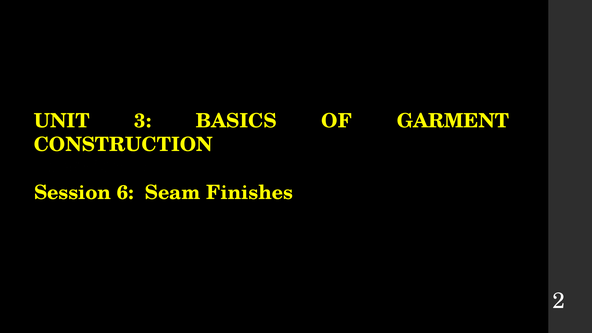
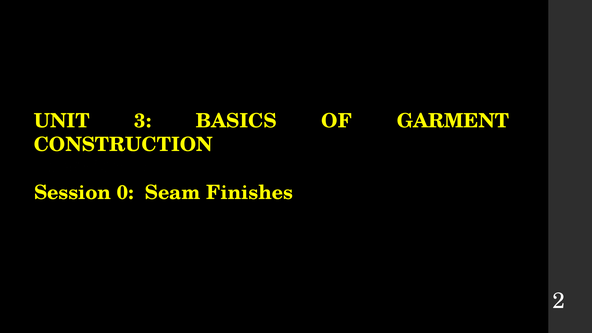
6: 6 -> 0 (125, 193)
